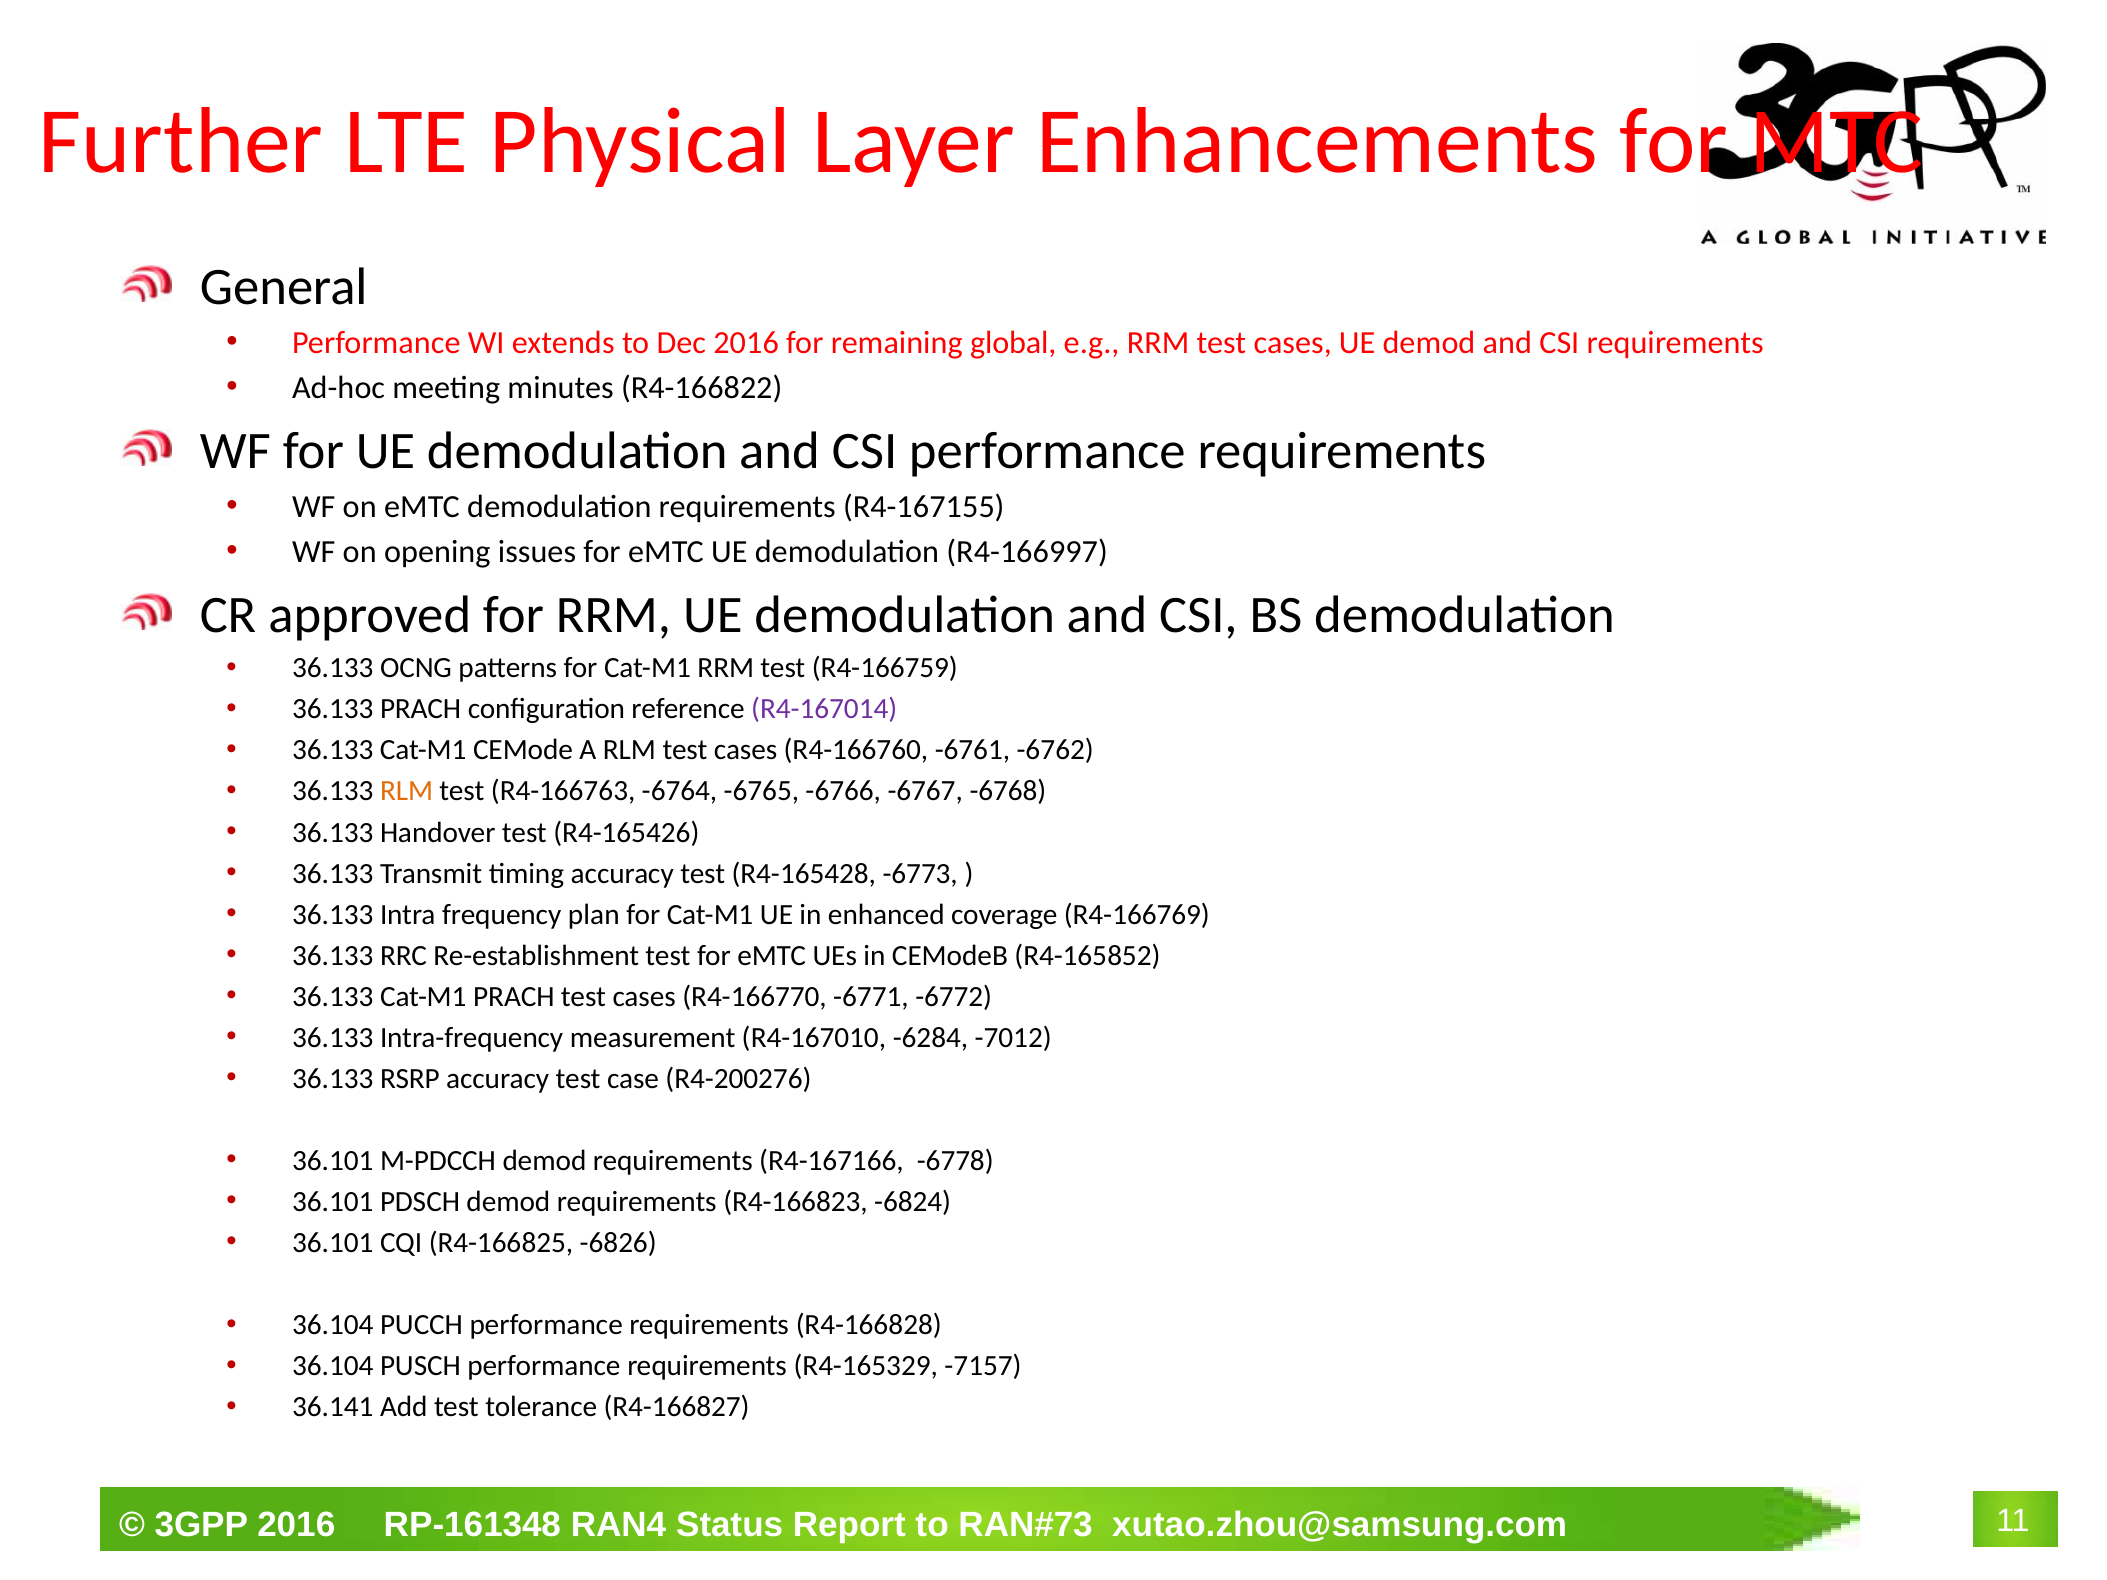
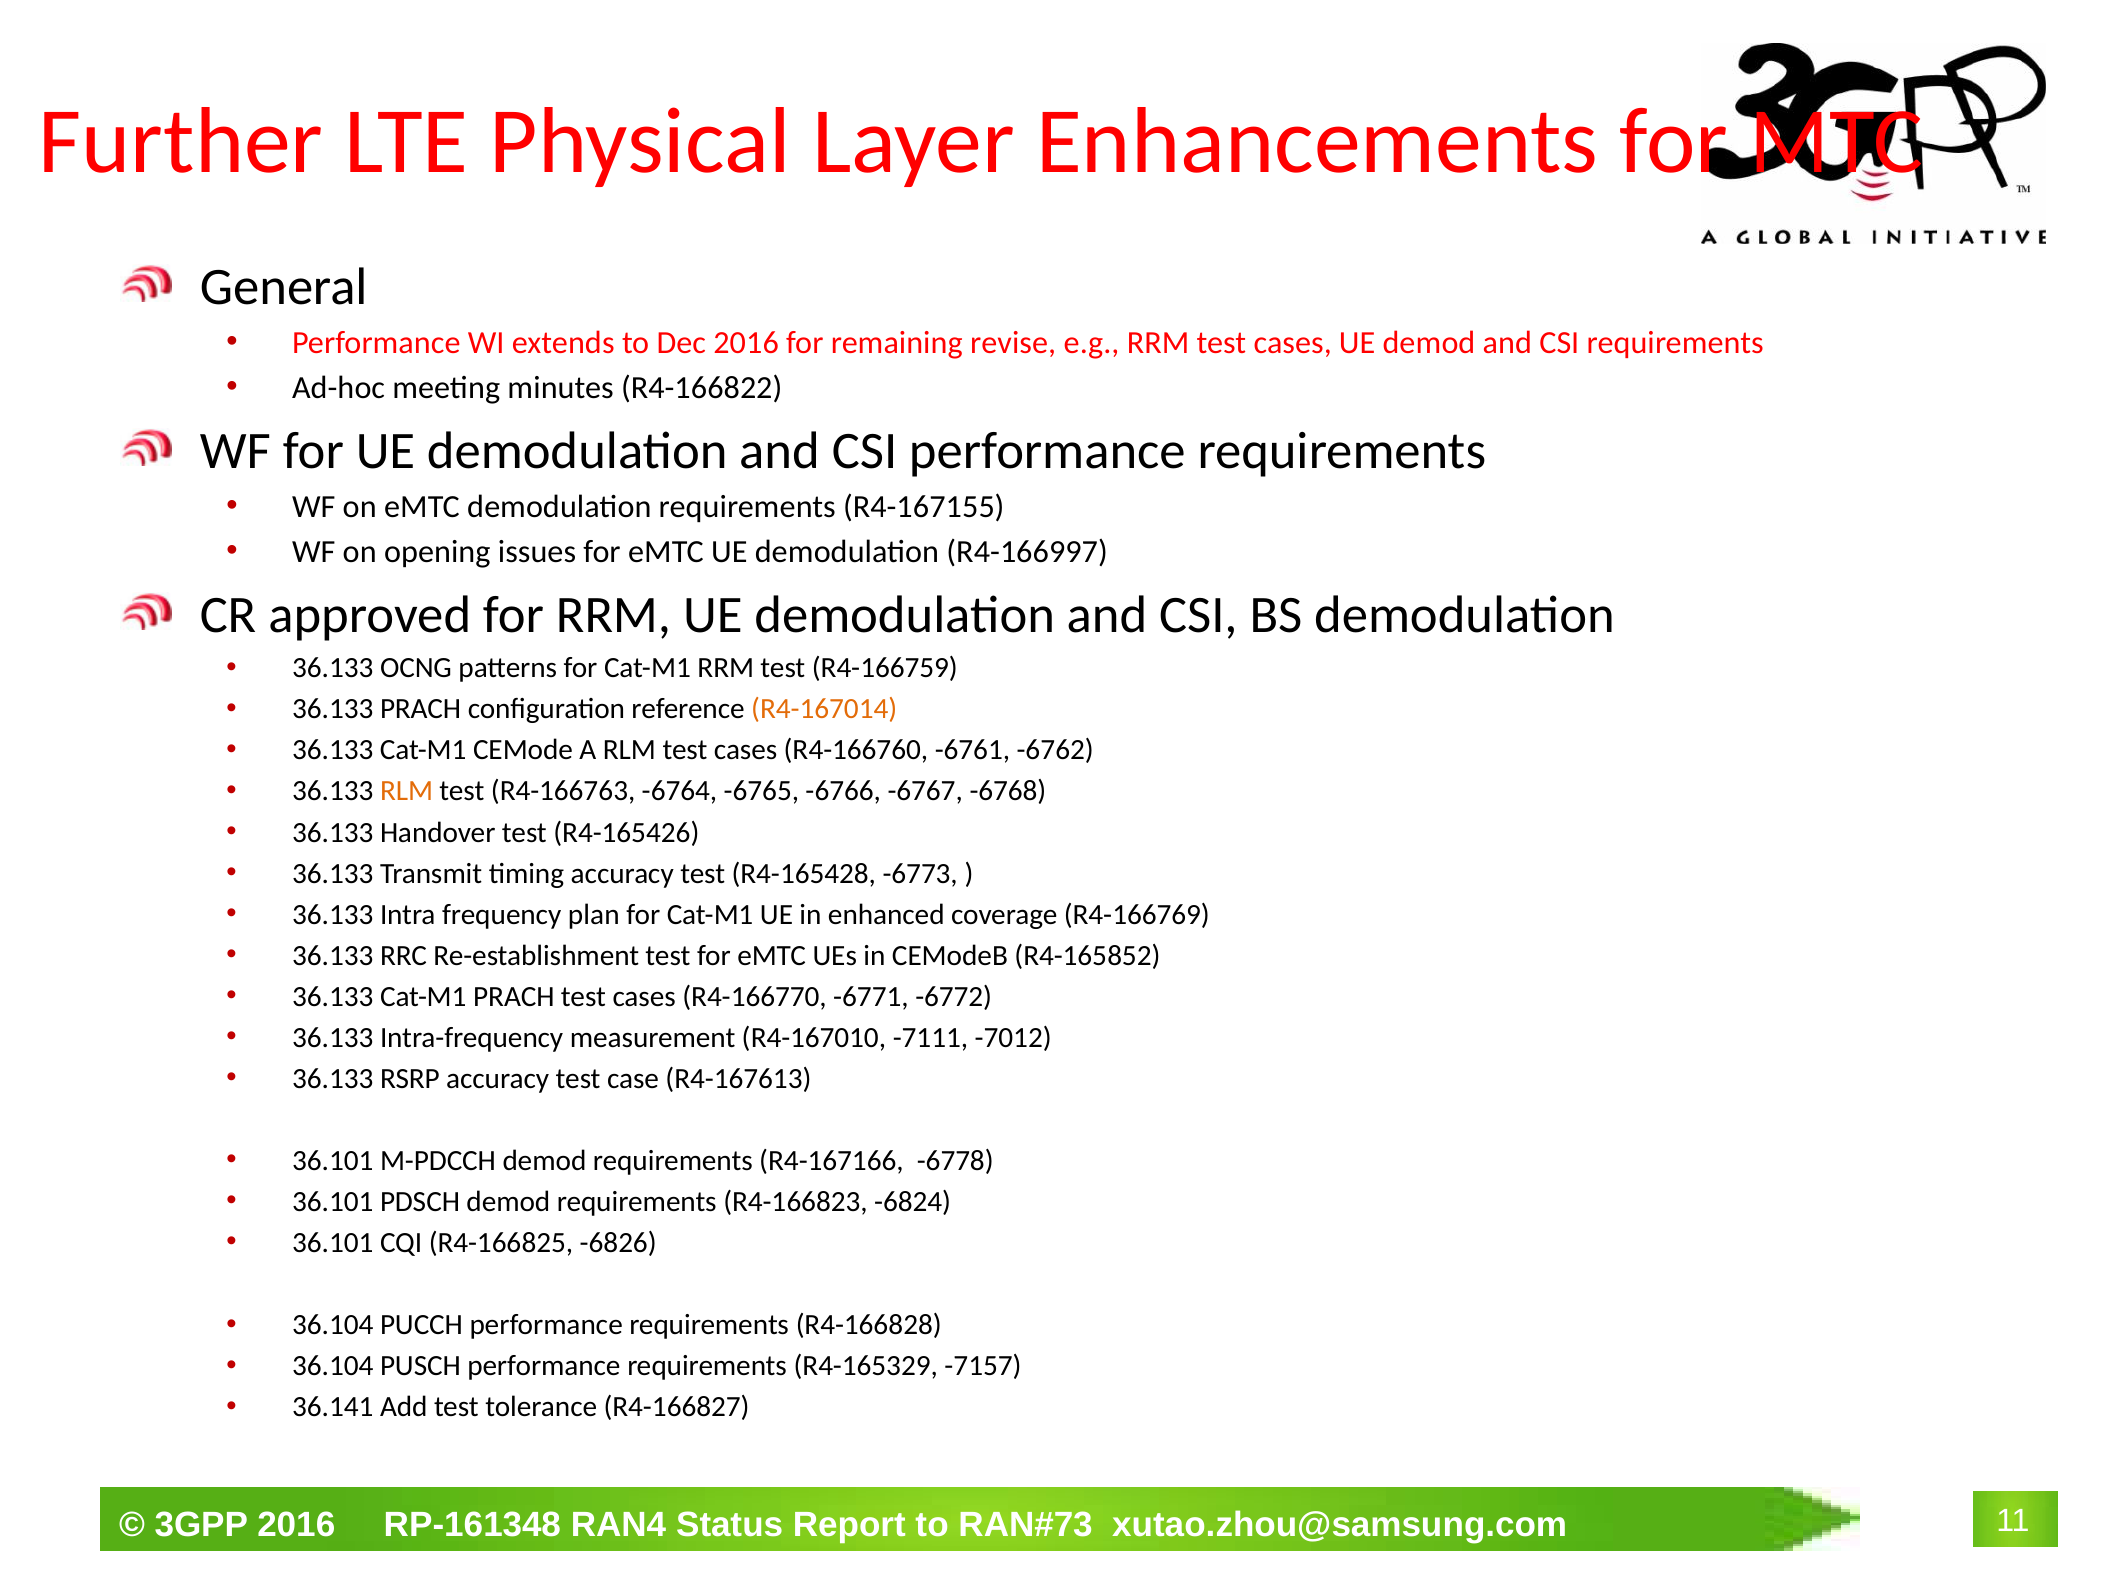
global: global -> revise (1013, 343)
R4-167014 colour: purple -> orange (824, 709)
-6284: -6284 -> -7111 (930, 1038)
R4-200276: R4-200276 -> R4-167613 (738, 1079)
